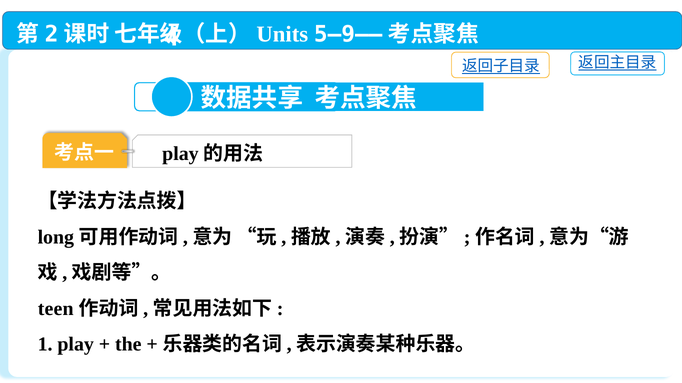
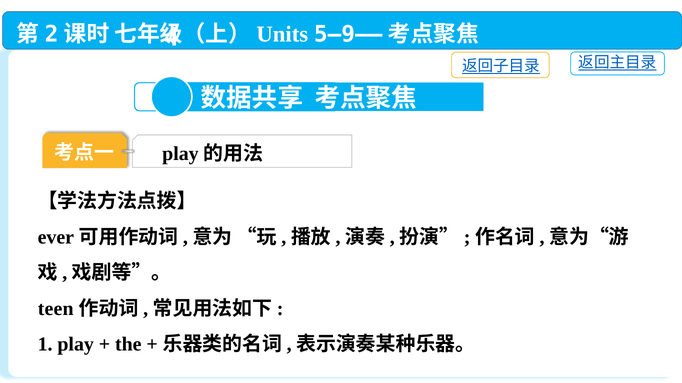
long: long -> ever (56, 237)
